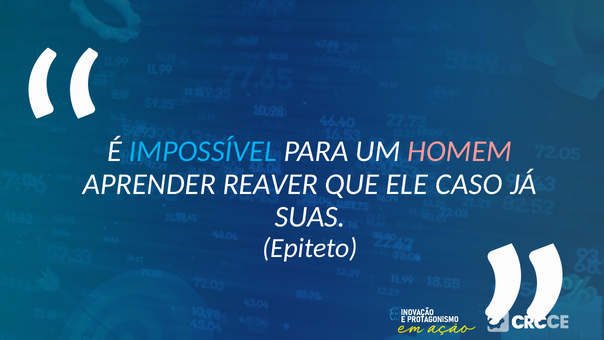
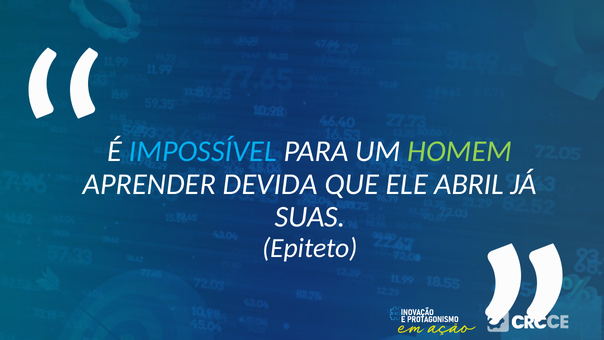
HOMEM colour: pink -> light green (460, 151)
REAVER: REAVER -> DEVIDA (270, 184)
CASO: CASO -> ABRIL (469, 184)
